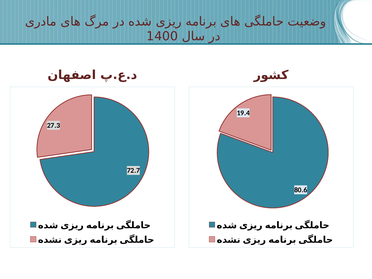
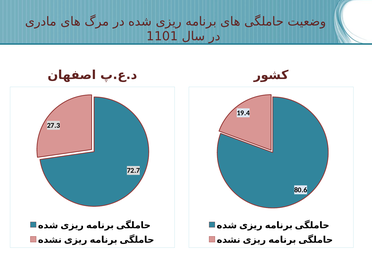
1400: 1400 -> 1101 (162, 36)
